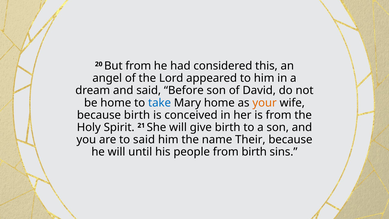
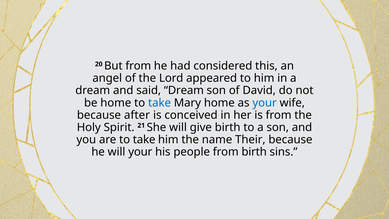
said Before: Before -> Dream (184, 90)
your colour: orange -> blue (265, 103)
because birth: birth -> after (137, 115)
are to said: said -> take (144, 139)
will until: until -> your (140, 152)
